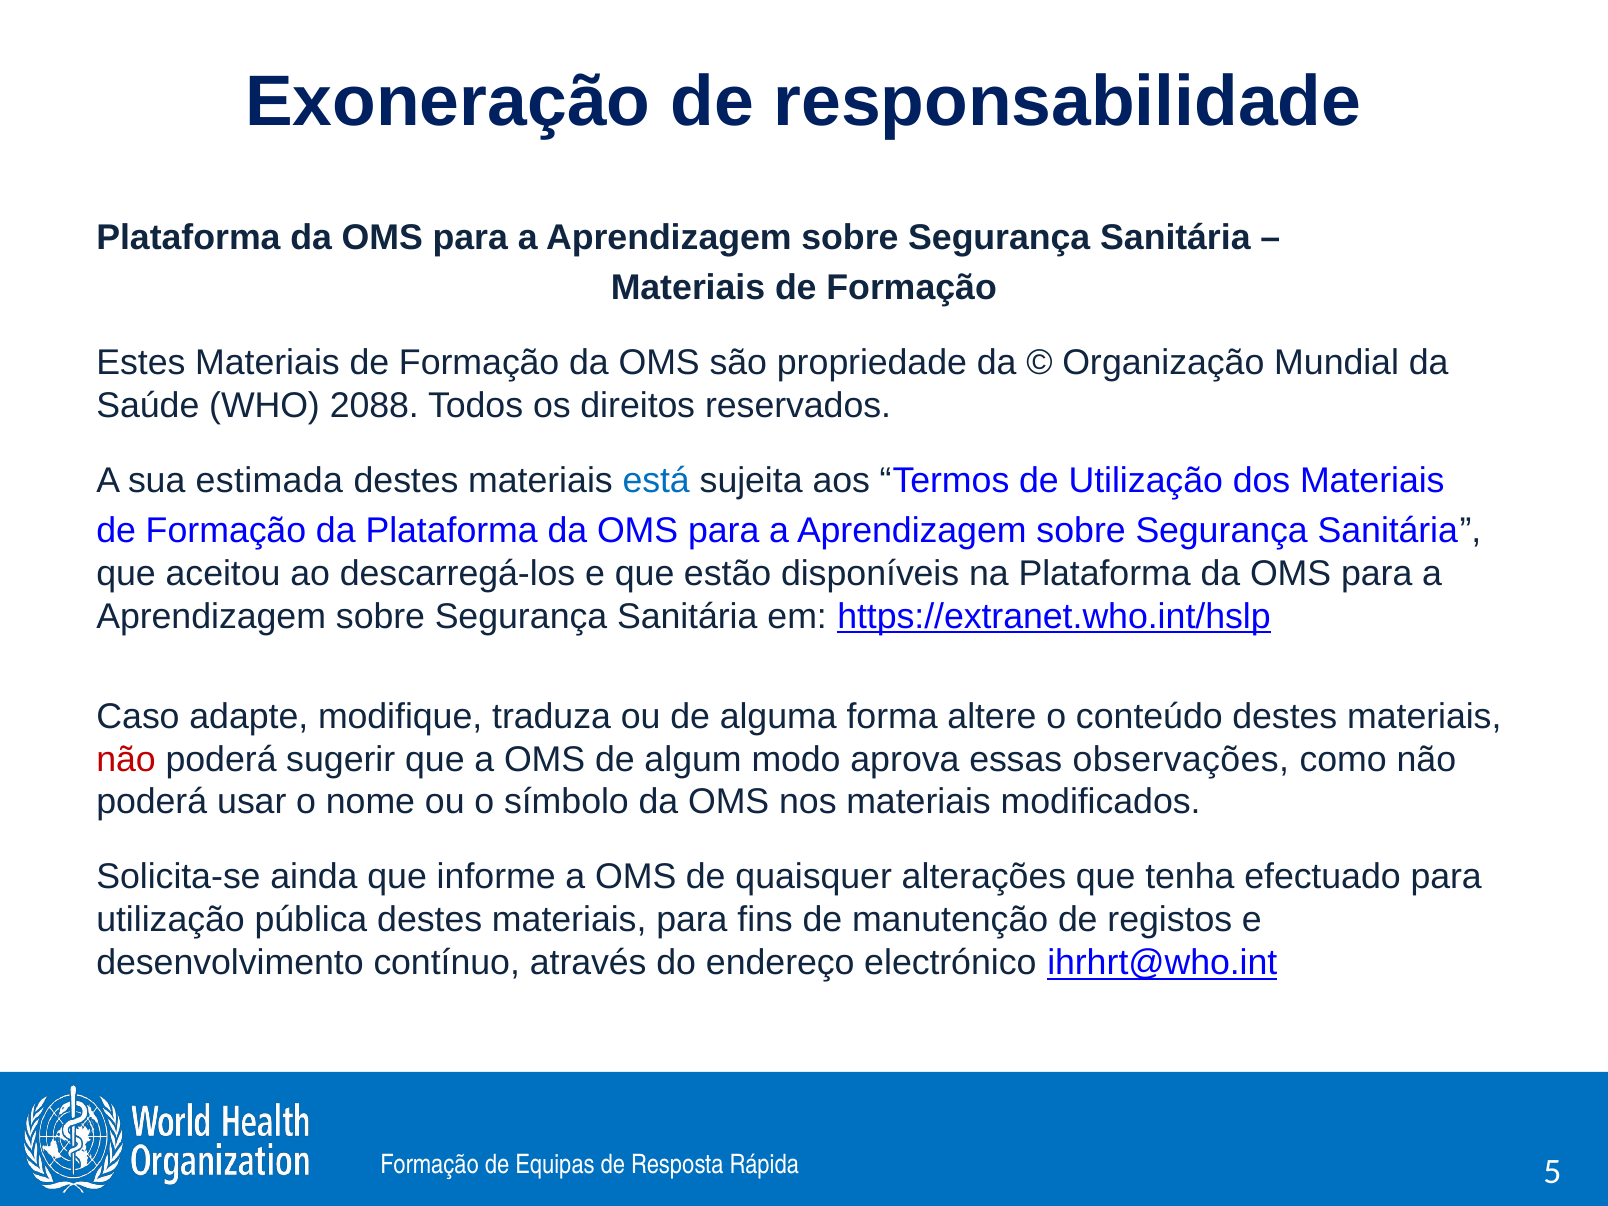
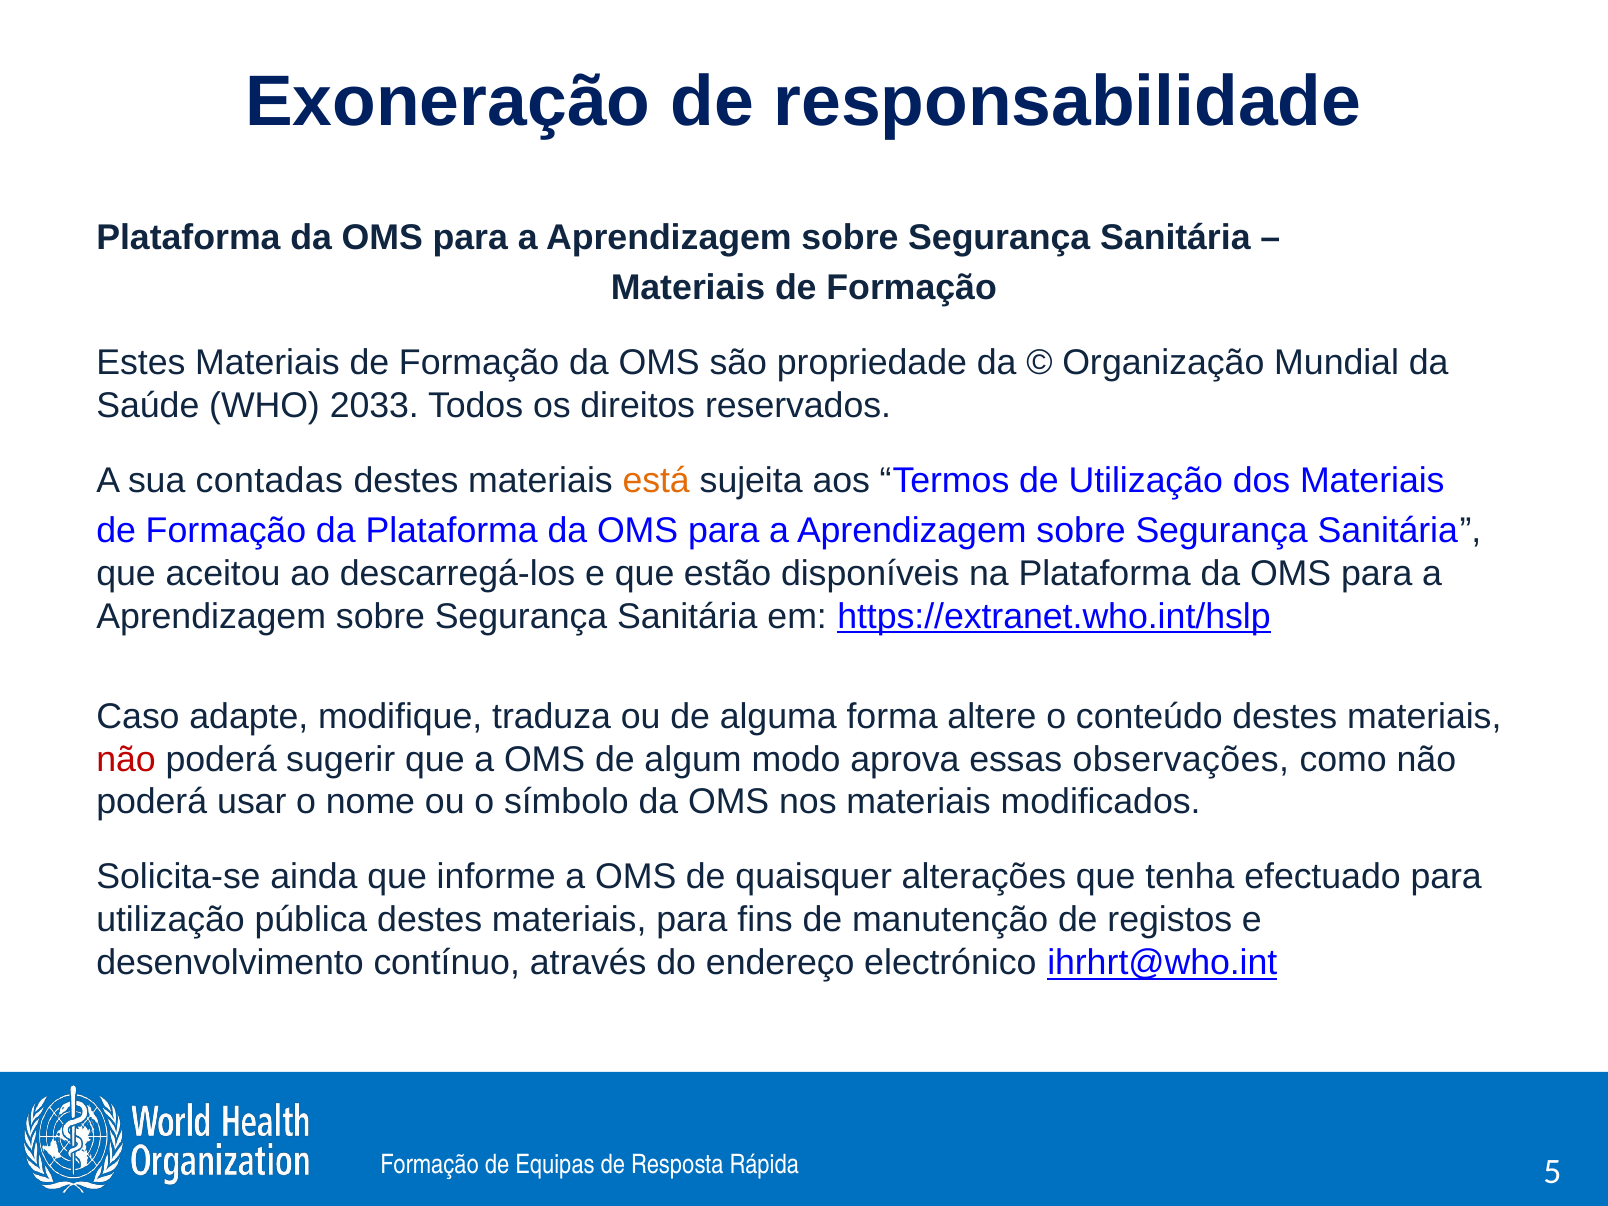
2088: 2088 -> 2033 (374, 406)
estimada: estimada -> contadas (269, 481)
está colour: blue -> orange (656, 481)
